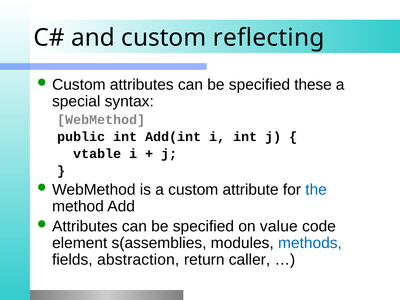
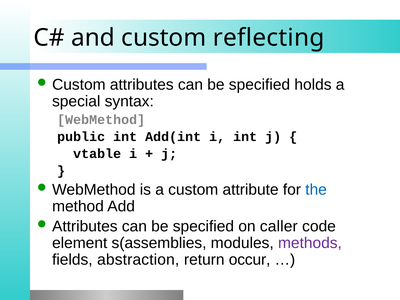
these: these -> holds (313, 85)
value: value -> caller (279, 226)
methods colour: blue -> purple (310, 243)
caller: caller -> occur (250, 260)
